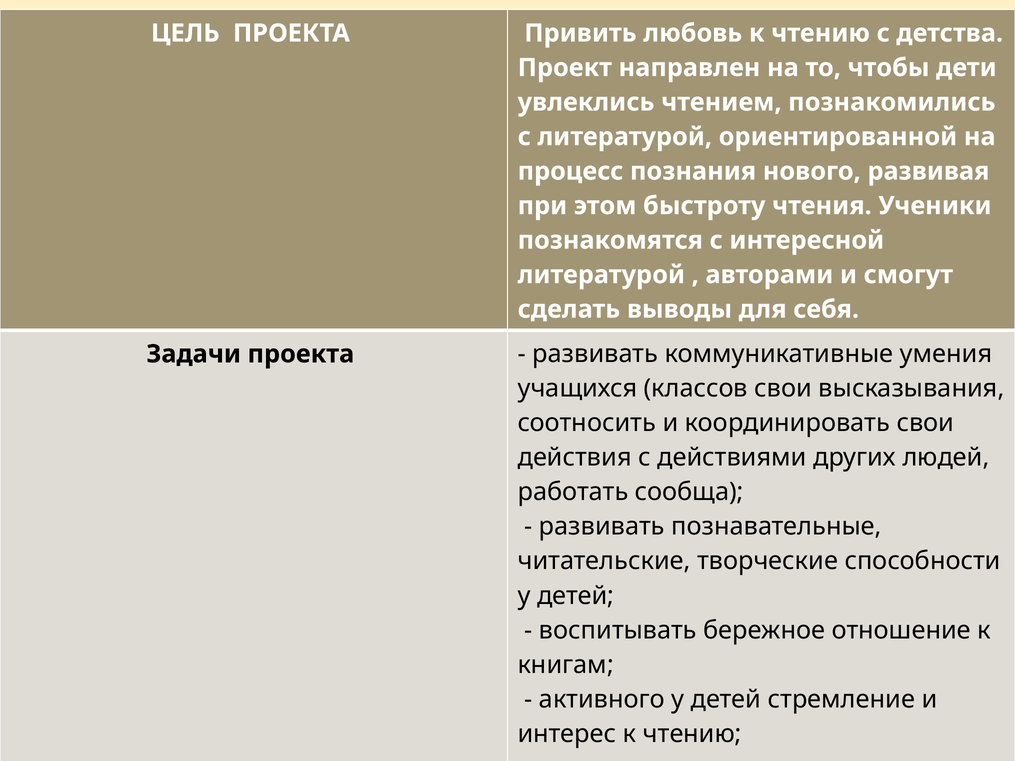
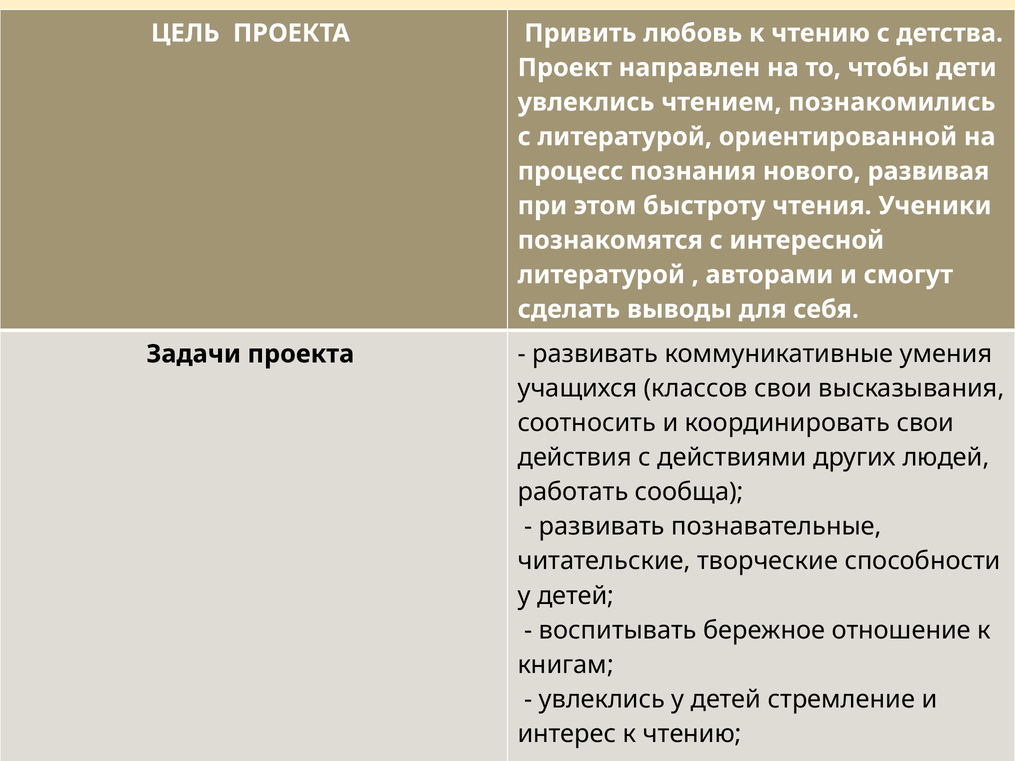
активного: активного -> увлеклись (602, 699)
